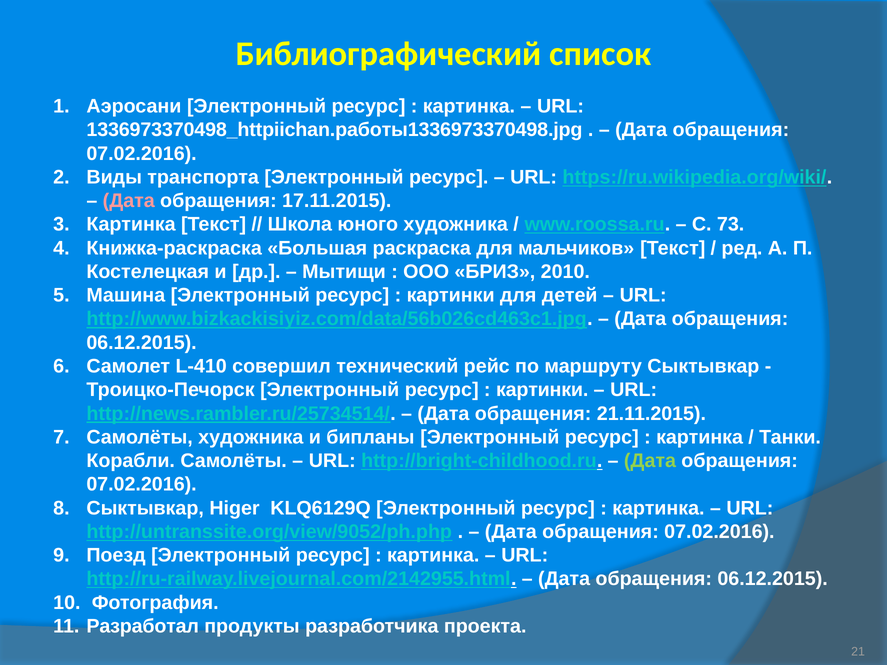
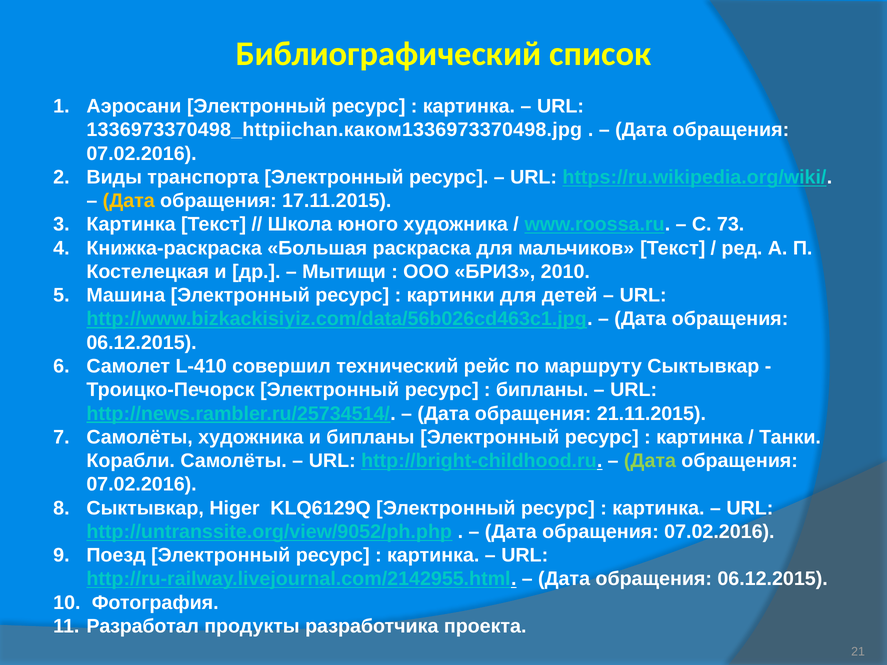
1336973370498_httpiichan.работы1336973370498.jpg: 1336973370498_httpiichan.работы1336973370498.jpg -> 1336973370498_httpiichan.каком1336973370498.jpg (334, 130)
Дата colour: pink -> yellow (129, 201)
картинки: картинки -> бипланы (542, 390)
